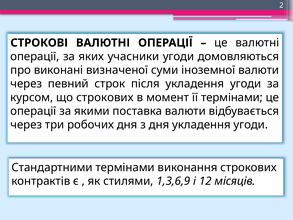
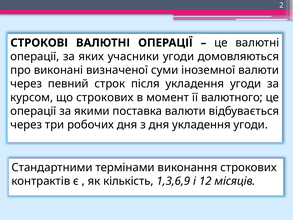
її термінами: термінами -> валютного (232, 97)
стилями: стилями -> кількість (128, 181)
